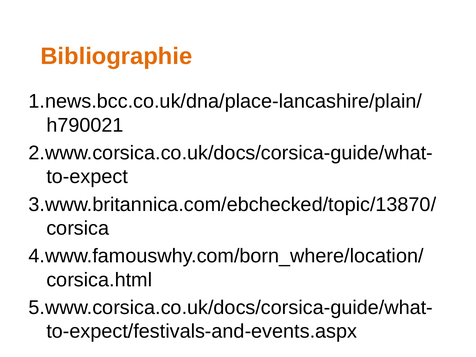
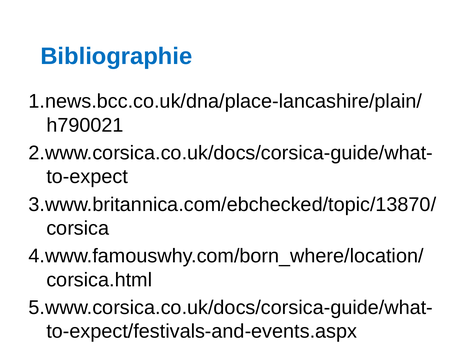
Bibliographie colour: orange -> blue (116, 56)
